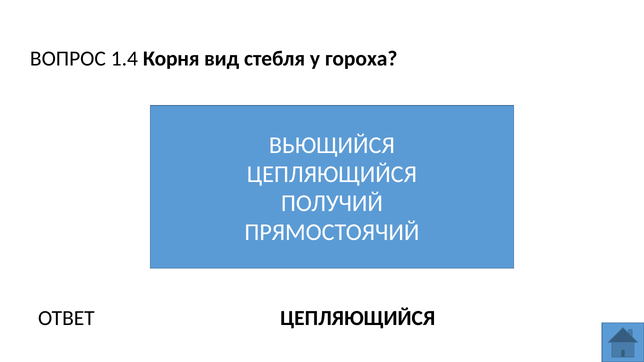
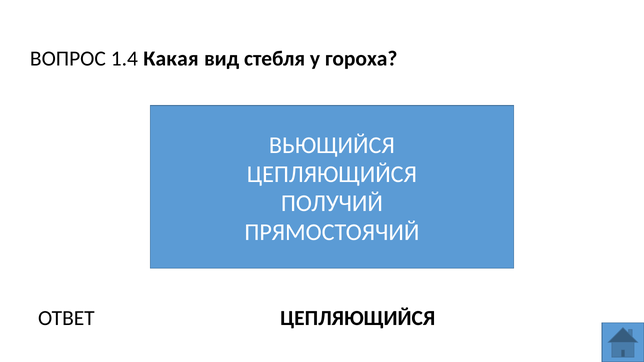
Корня: Корня -> Какая (171, 59)
